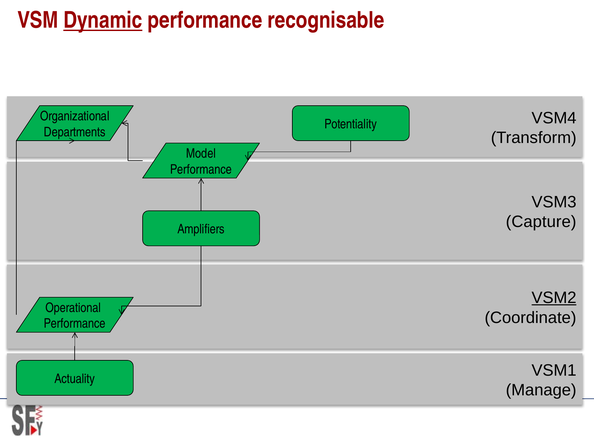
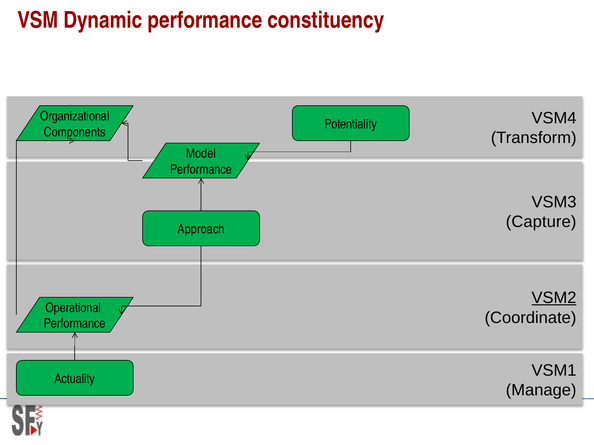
Dynamic underline: present -> none (103, 20)
recognisable: recognisable -> constituency (326, 20)
Departments: Departments -> Components (75, 132)
Amplifiers: Amplifiers -> Approach (201, 229)
